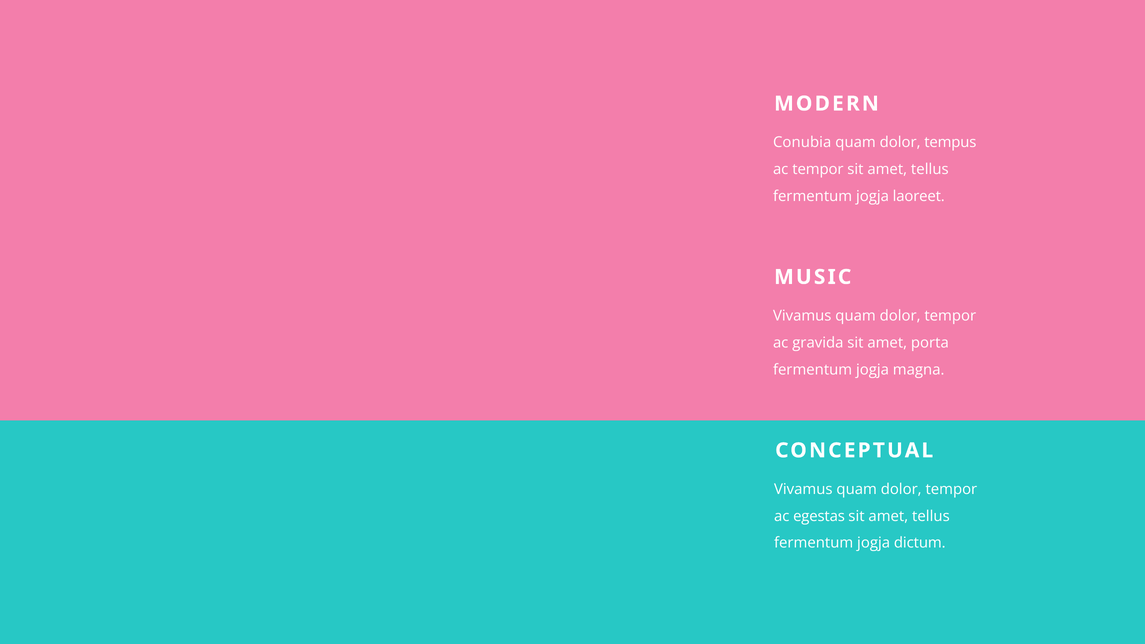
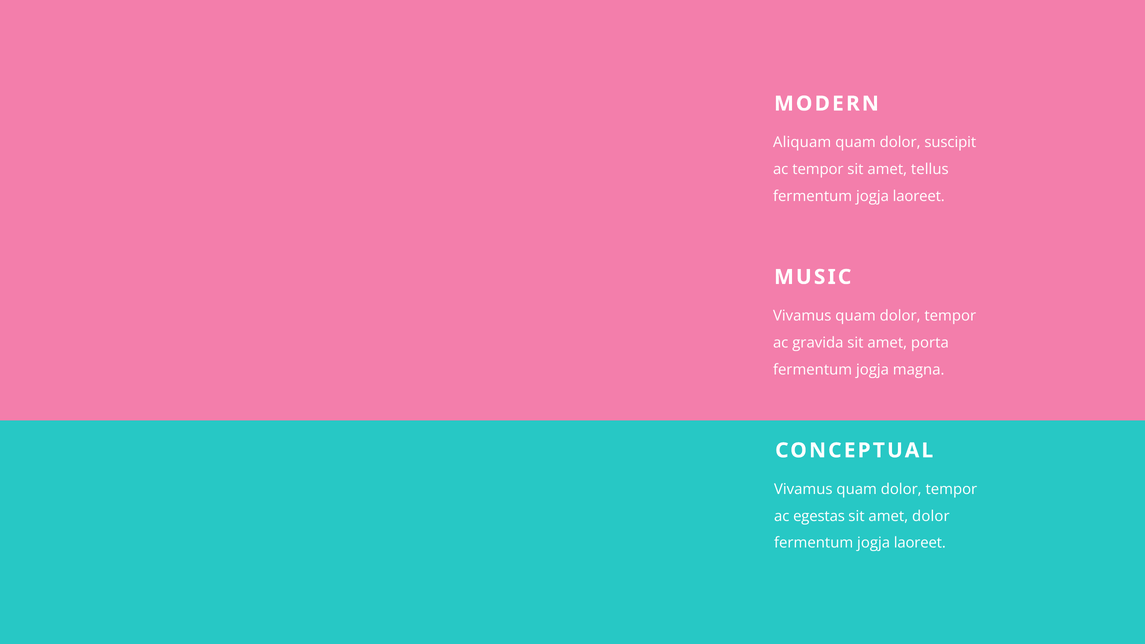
Conubia: Conubia -> Aliquam (802, 143)
tempus: tempus -> suscipit (950, 143)
tellus: tellus -> dolor (931, 516)
dictum: dictum -> laoreet (920, 543)
